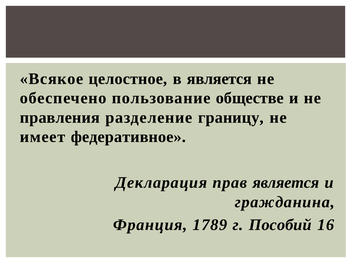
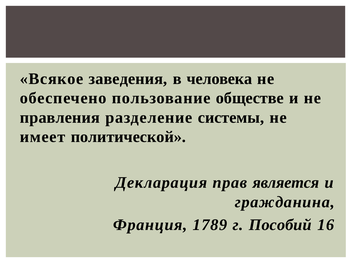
целостное: целостное -> заведения (128, 79)
в является: является -> человека (219, 79)
границу: границу -> системы (231, 117)
федеративное: федеративное -> политической (128, 137)
